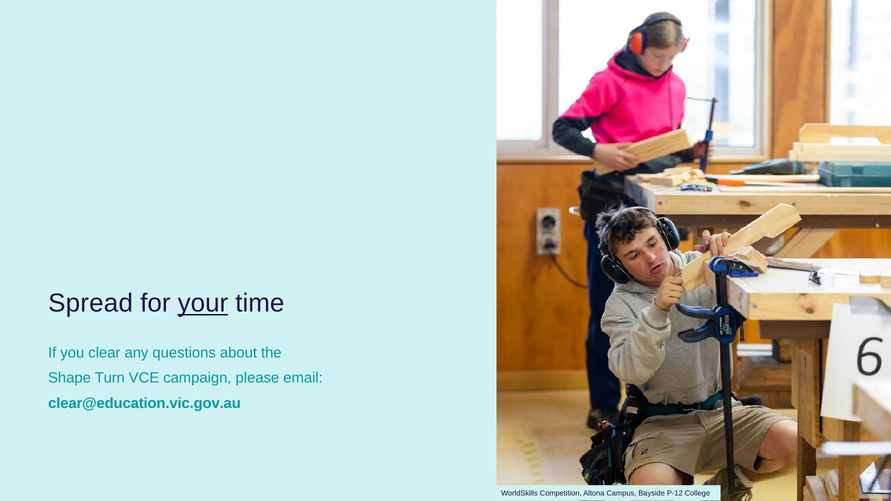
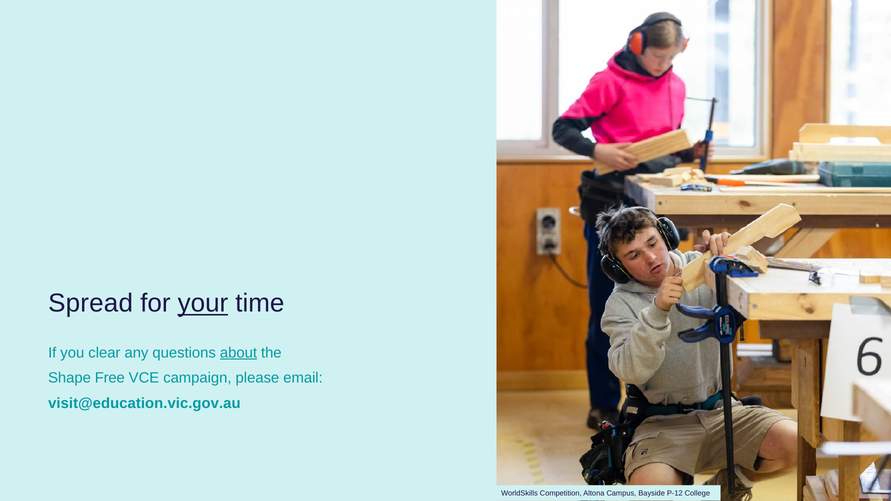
about underline: none -> present (238, 353)
Turn: Turn -> Free (110, 378)
clear@education.vic.gov.au: clear@education.vic.gov.au -> visit@education.vic.gov.au (144, 403)
